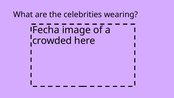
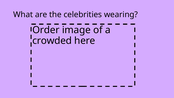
Fecha: Fecha -> Order (46, 30)
